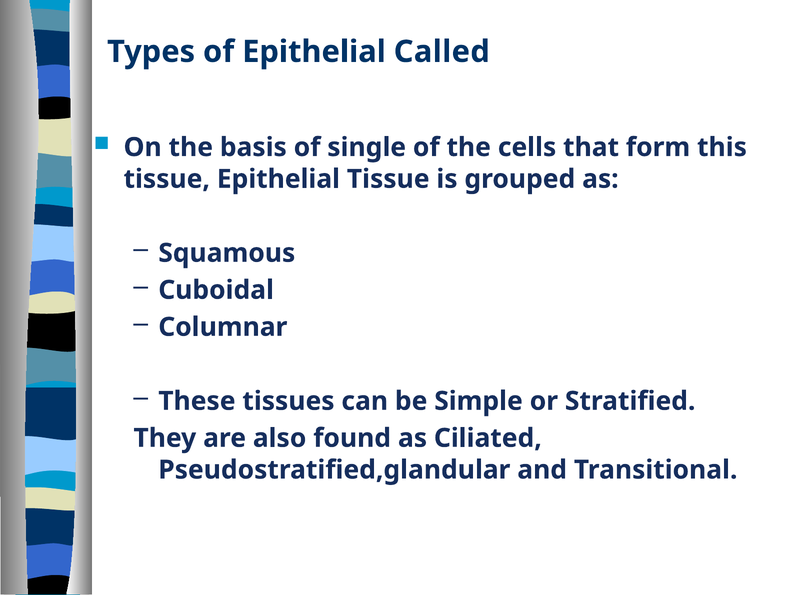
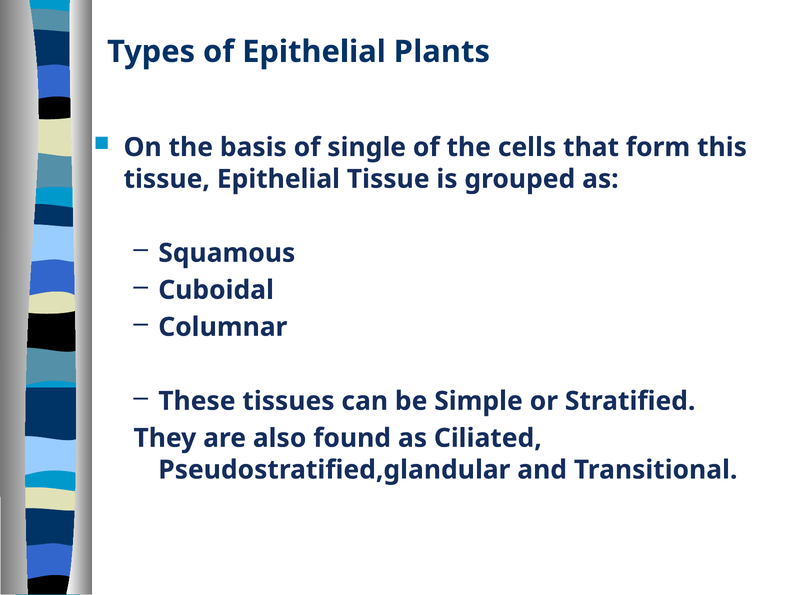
Called: Called -> Plants (442, 52)
